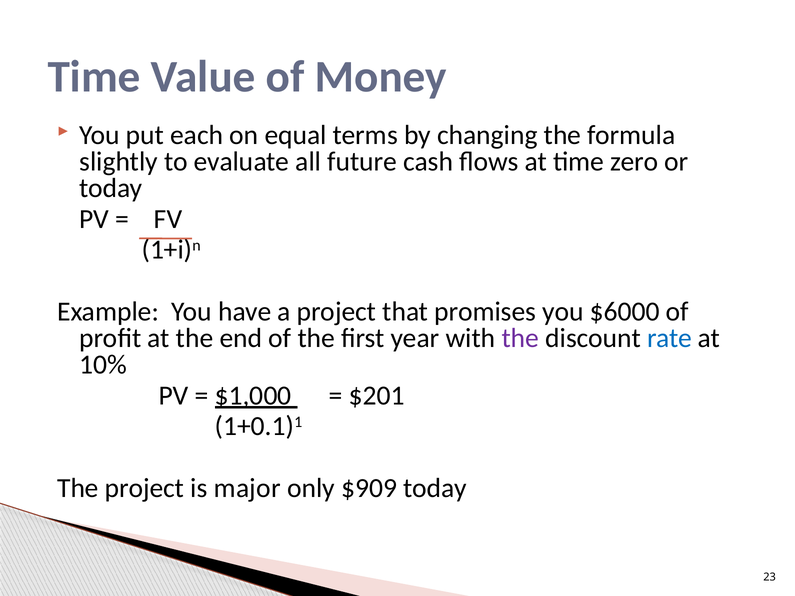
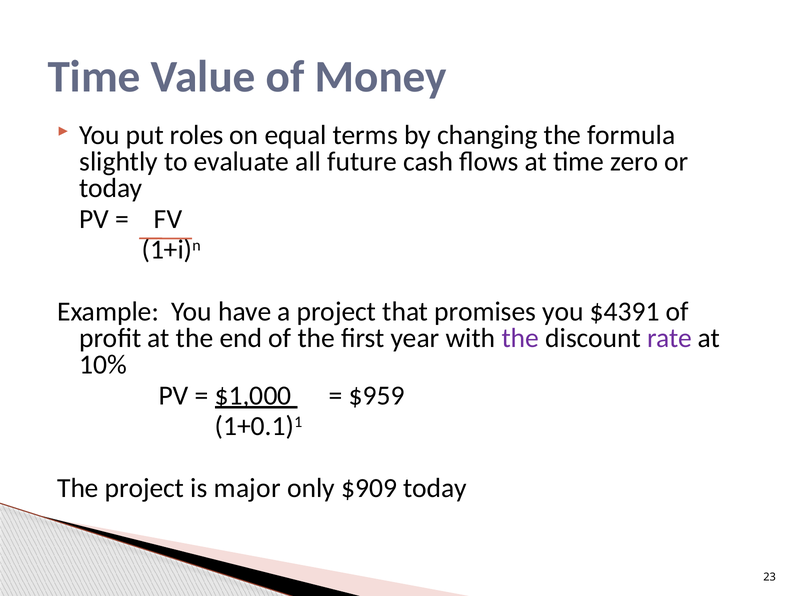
each: each -> roles (197, 135)
$6000: $6000 -> $4391 (625, 312)
rate colour: blue -> purple (669, 338)
$201: $201 -> $959 (377, 396)
